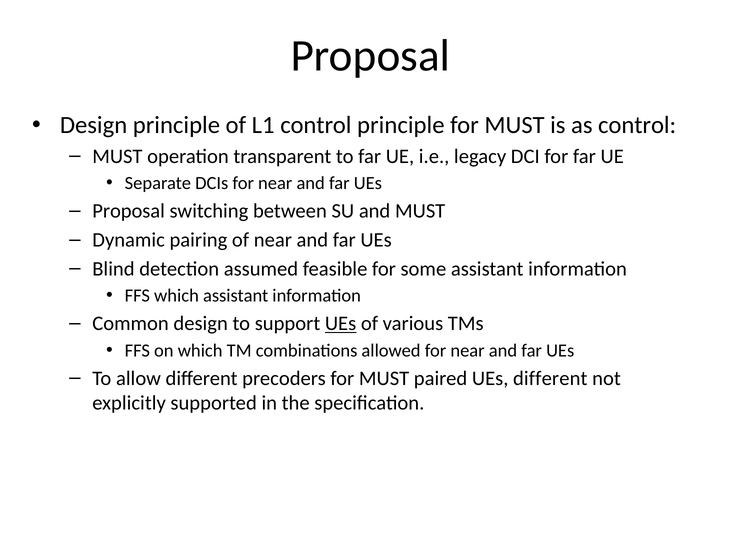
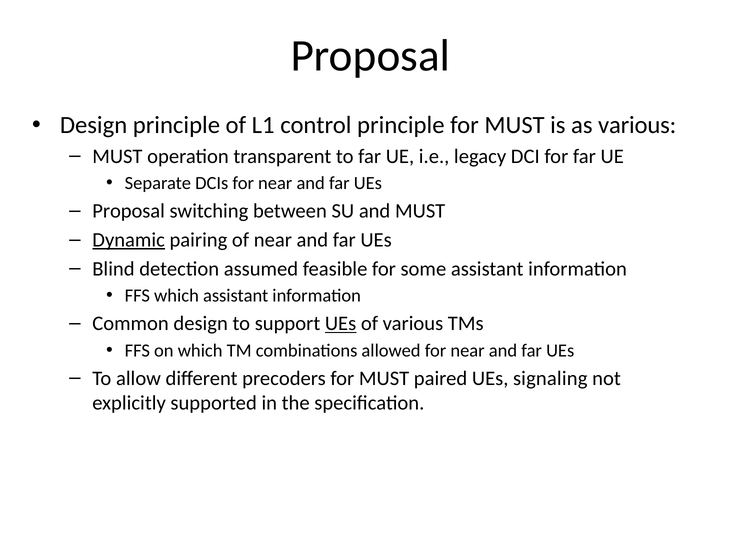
as control: control -> various (637, 125)
Dynamic underline: none -> present (129, 240)
UEs different: different -> signaling (550, 378)
